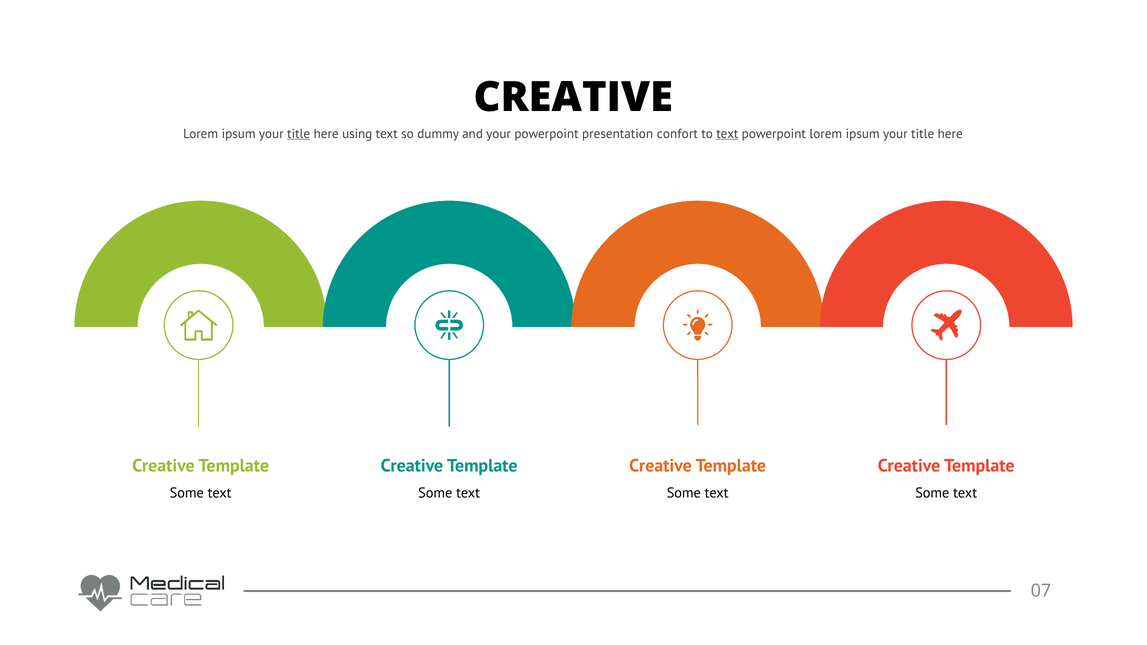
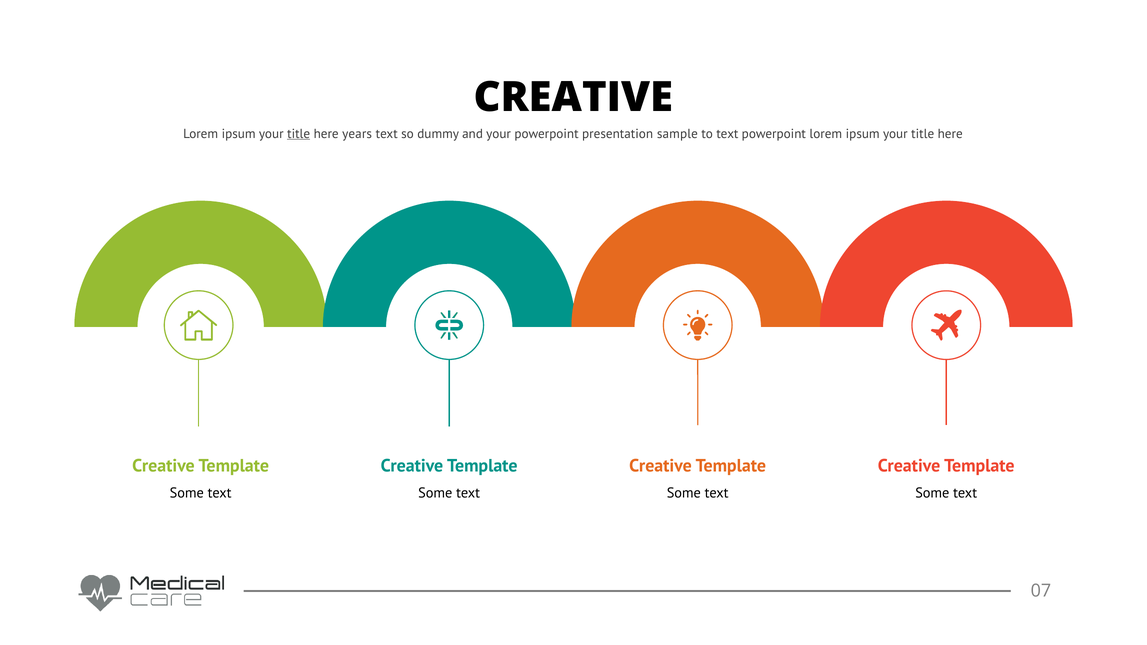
using: using -> years (357, 134)
confort: confort -> sample (677, 134)
text underline: present -> none (727, 134)
